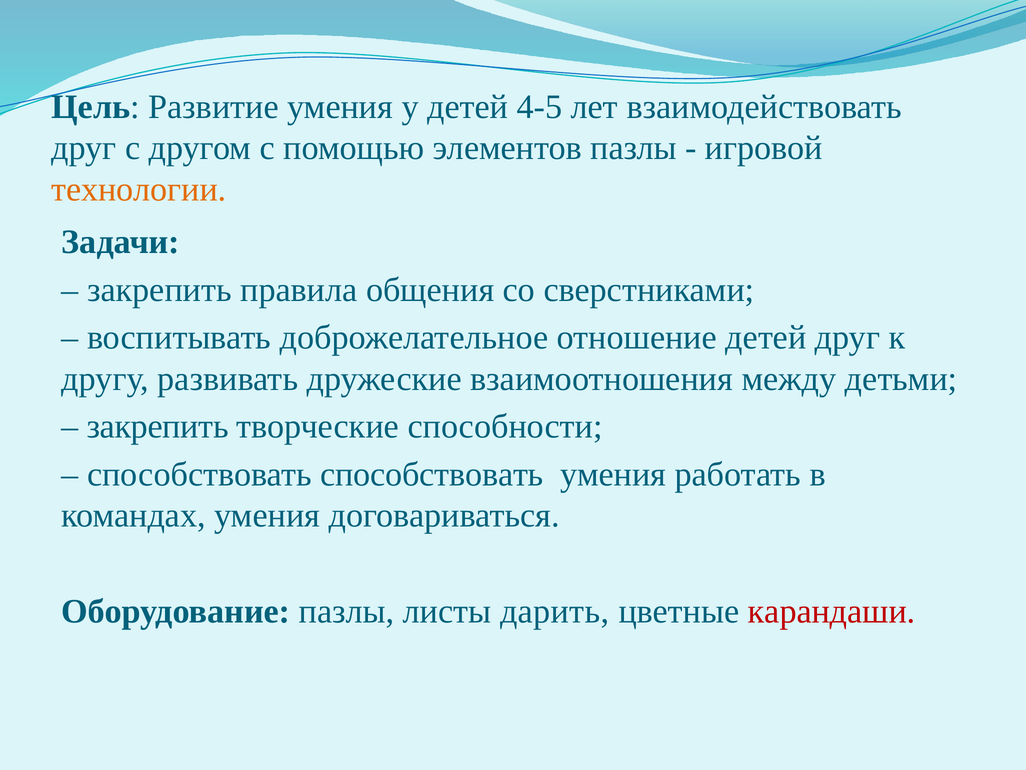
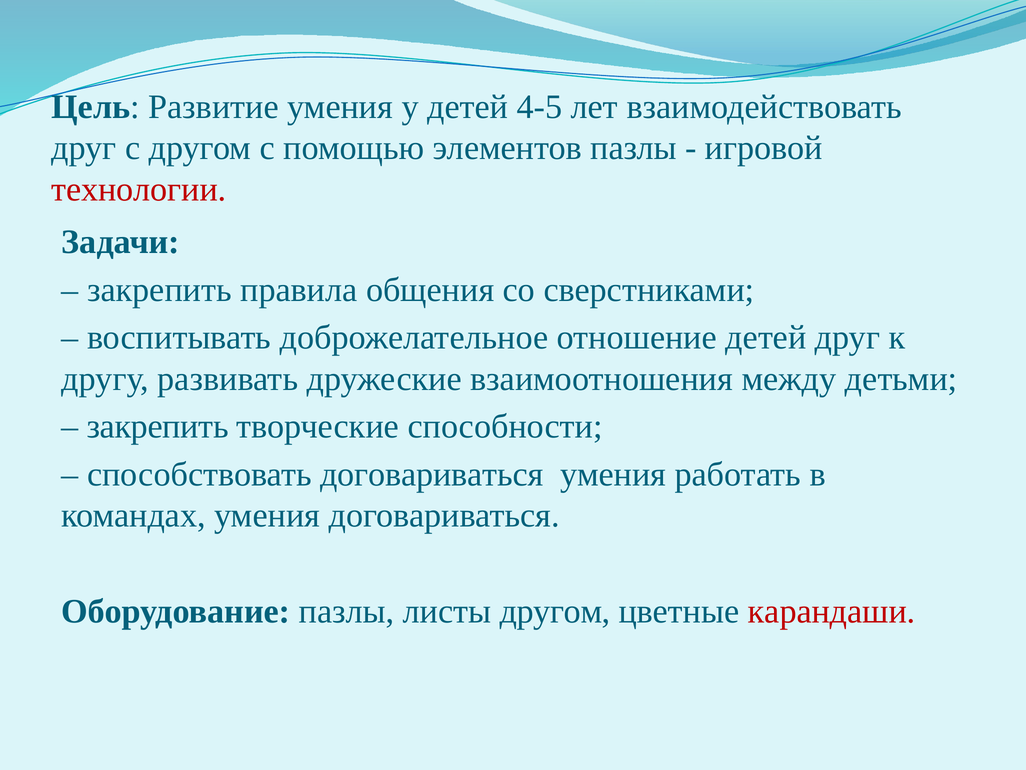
технологии colour: orange -> red (139, 189)
способствовать способствовать: способствовать -> договариваться (432, 474)
листы дарить: дарить -> другом (555, 611)
